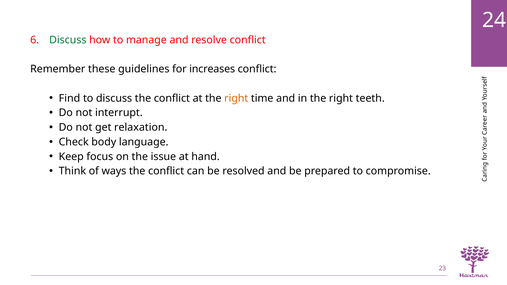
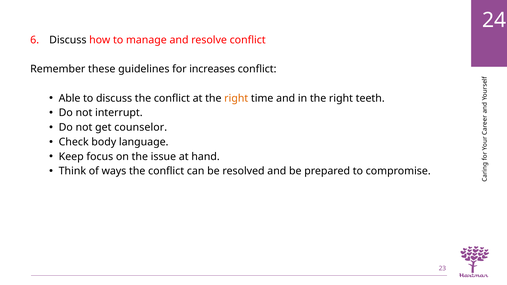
Discuss colour: green -> black (68, 40)
Find: Find -> Able (70, 98)
relaxation: relaxation -> counselor (141, 127)
